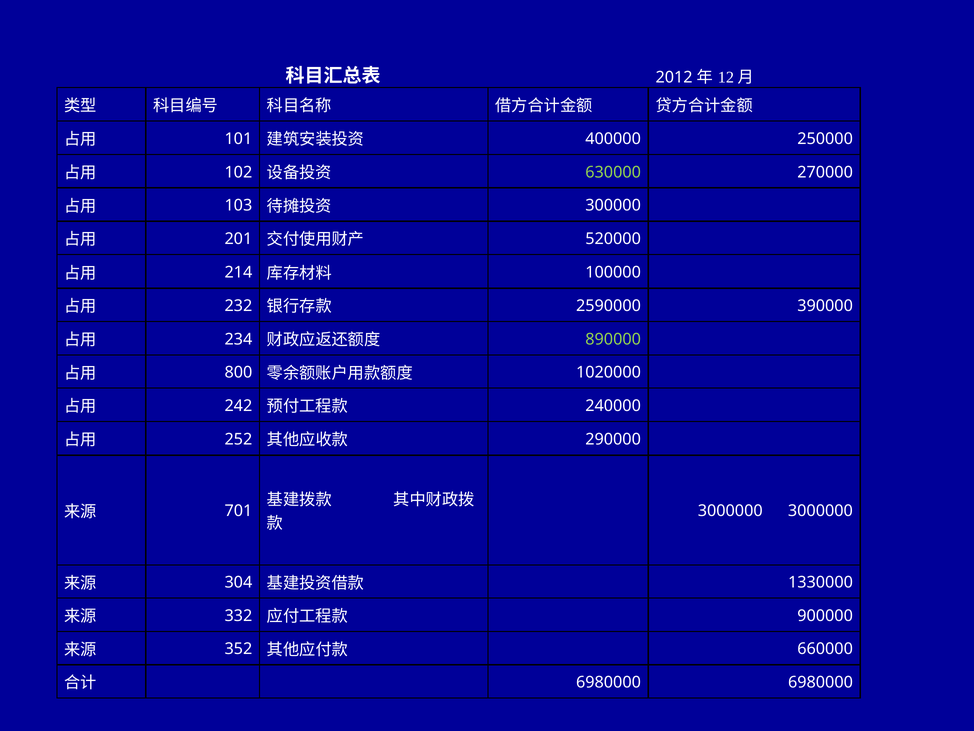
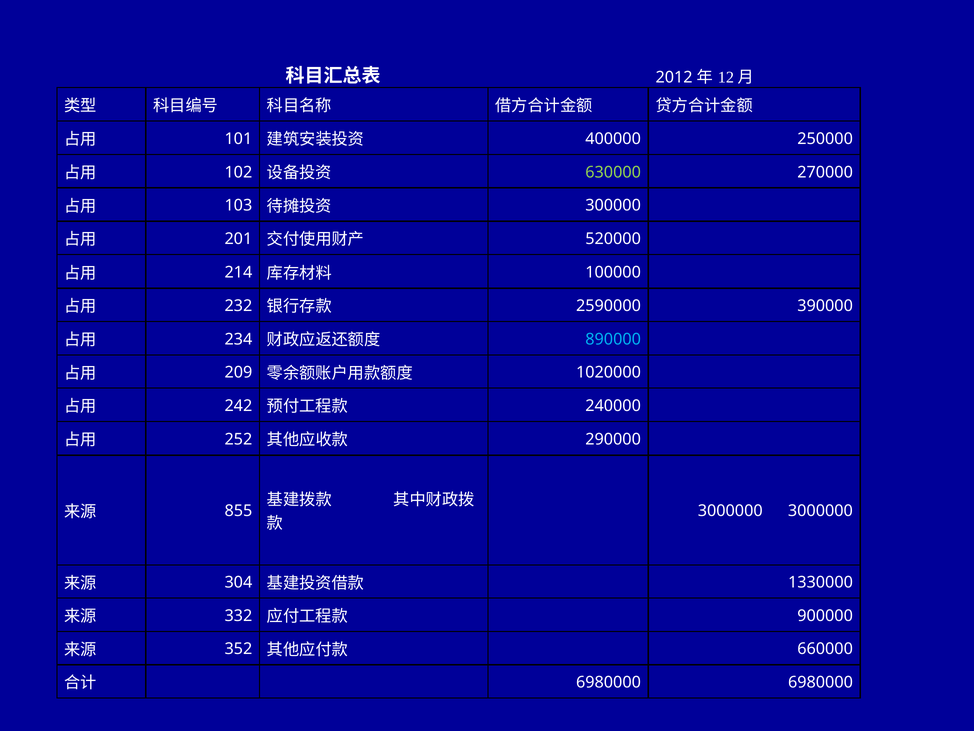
890000 colour: light green -> light blue (613, 339)
800: 800 -> 209 (238, 372)
701: 701 -> 855 (238, 511)
